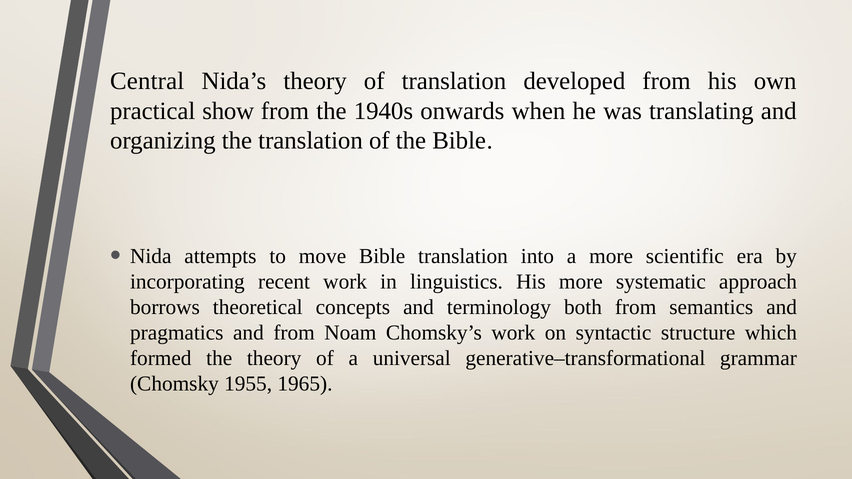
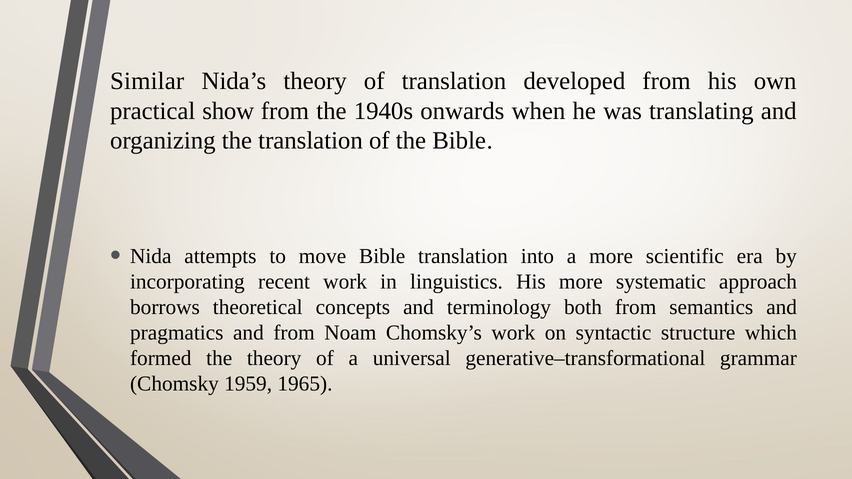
Central: Central -> Similar (147, 81)
1955: 1955 -> 1959 (248, 384)
